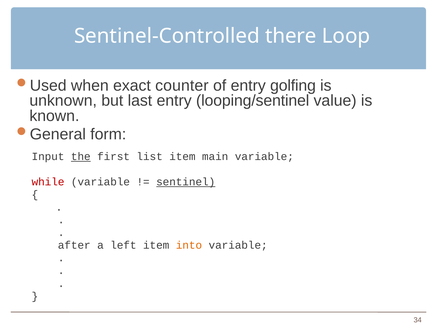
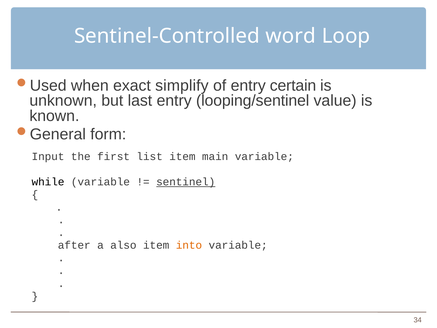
there: there -> word (291, 36)
counter: counter -> simplify (182, 86)
golfing: golfing -> certain (293, 86)
the underline: present -> none (81, 156)
while colour: red -> black (48, 182)
left: left -> also (123, 245)
